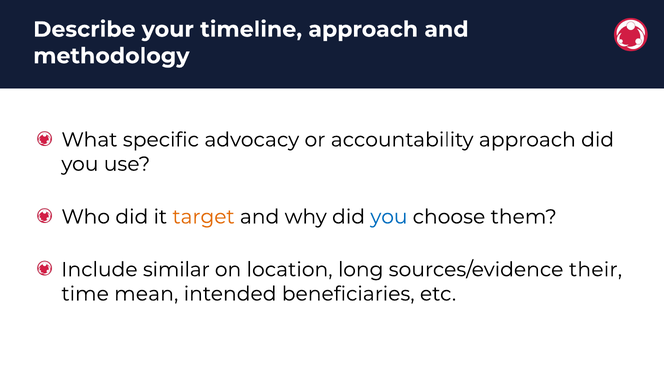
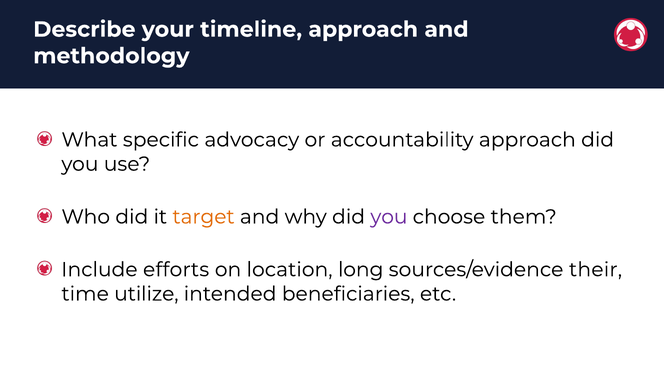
you colour: blue -> purple (389, 217)
similar: similar -> efforts (176, 270)
mean: mean -> utilize (146, 294)
